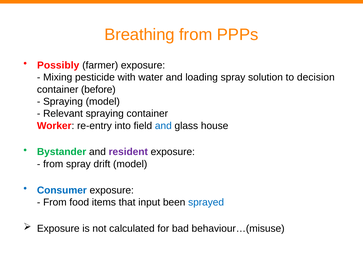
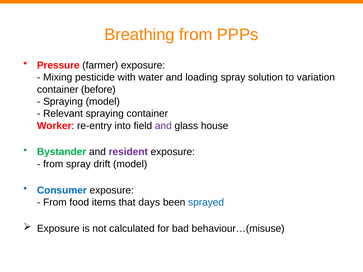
Possibly: Possibly -> Pressure (58, 65)
decision: decision -> variation (316, 77)
and colour: blue -> purple (163, 126)
input: input -> days (149, 203)
